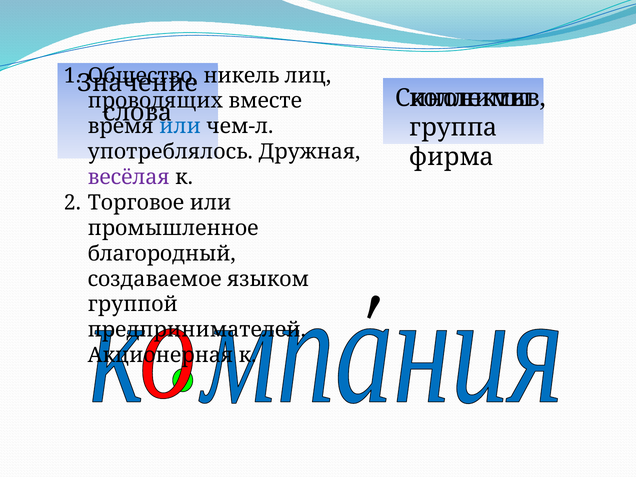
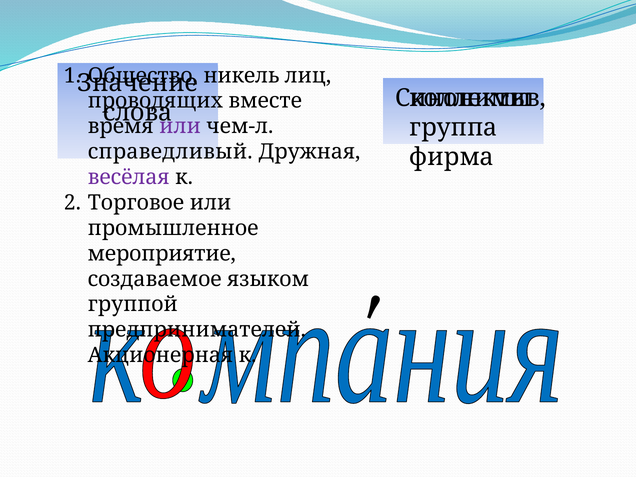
или colour: blue -> purple (180, 126)
употреблялось: употреблялось -> справедливый (170, 152)
благородный: благородный -> мероприятие (162, 254)
